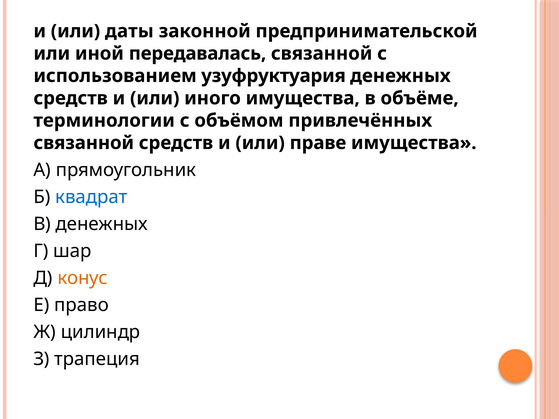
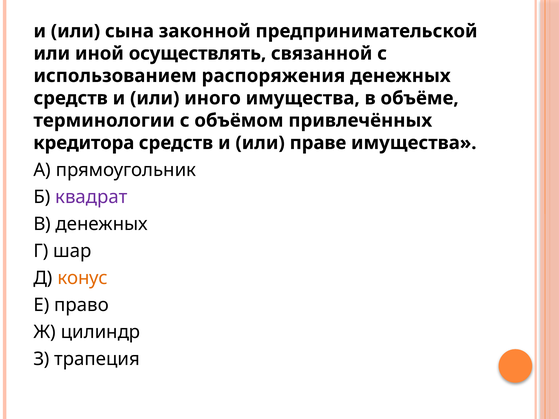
даты: даты -> сына (129, 31)
передавалась: передавалась -> осуществлять (197, 54)
узуфруктуария: узуфруктуария -> распоряжения (273, 76)
связанной: связанной -> кредитора (84, 143)
квадрат colour: blue -> purple (91, 197)
